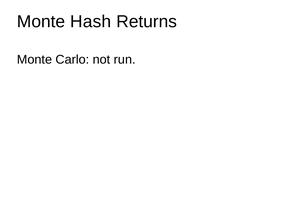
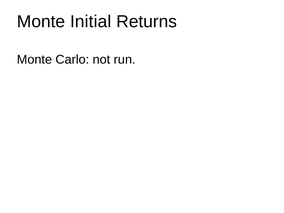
Hash: Hash -> Initial (91, 22)
